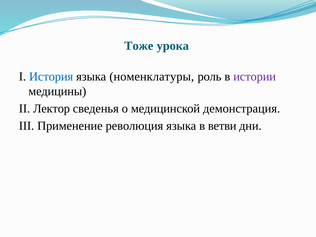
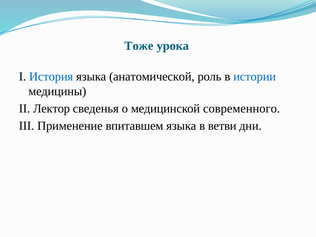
номенклатуры: номенклатуры -> анатомической (152, 77)
истории colour: purple -> blue (255, 77)
демонстрация: демонстрация -> современного (242, 109)
революция: революция -> впитавшем (134, 126)
